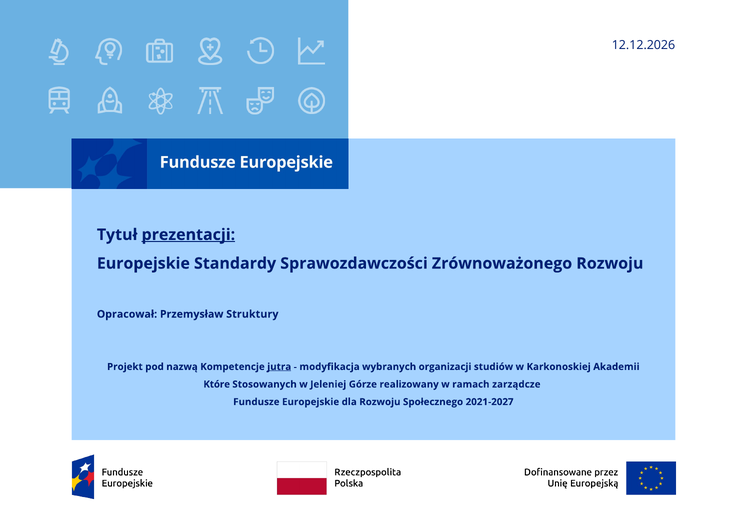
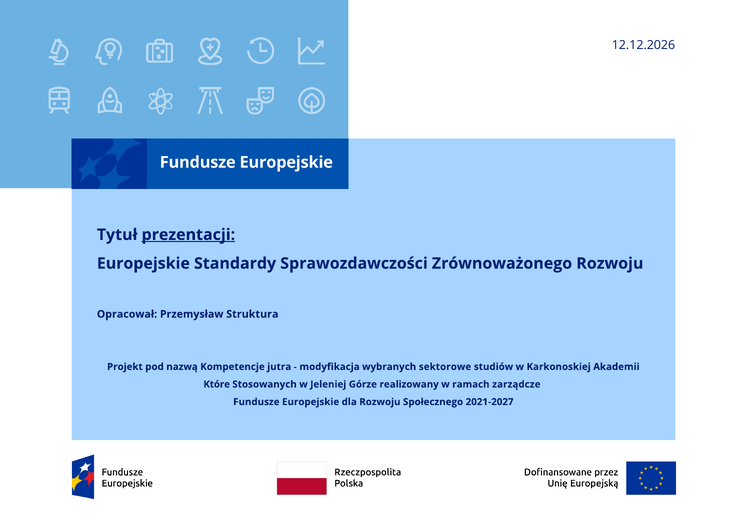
Struktury: Struktury -> Struktura (252, 314)
jutra underline: present -> none (279, 367)
organizacji: organizacji -> sektorowe (445, 367)
